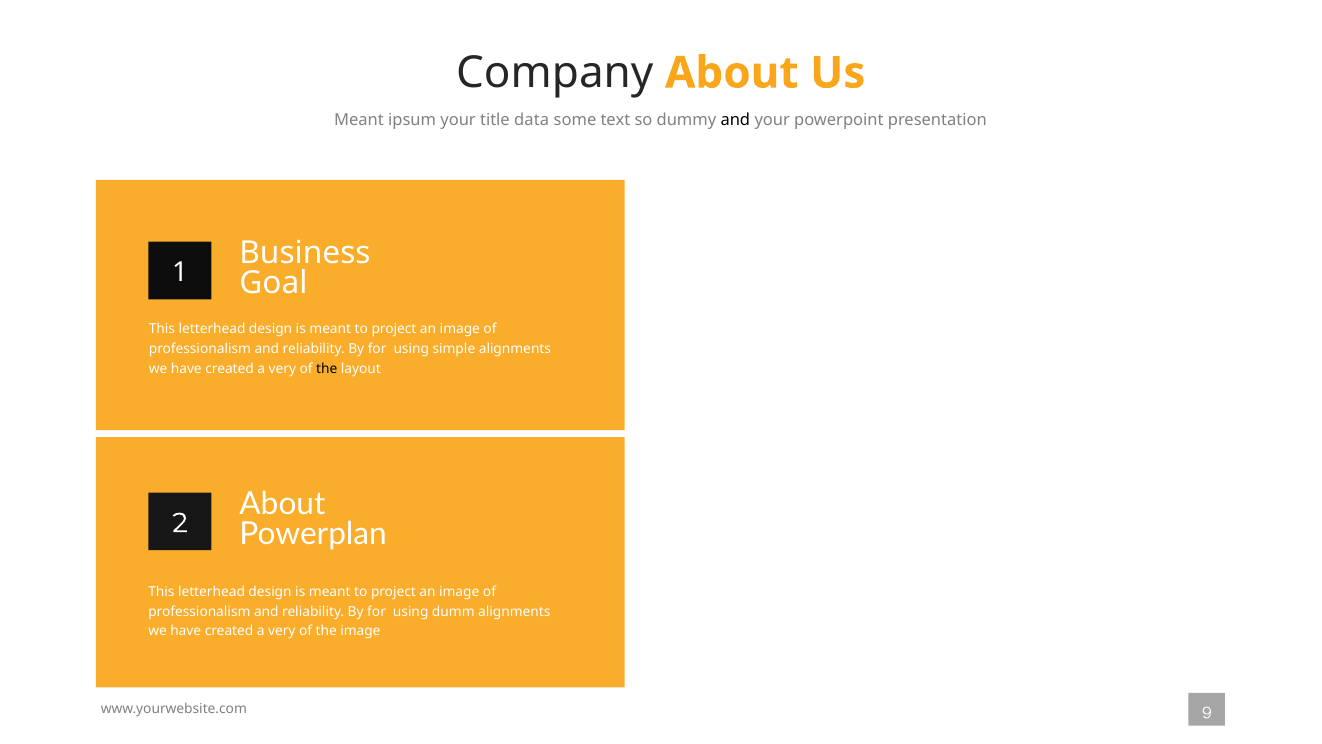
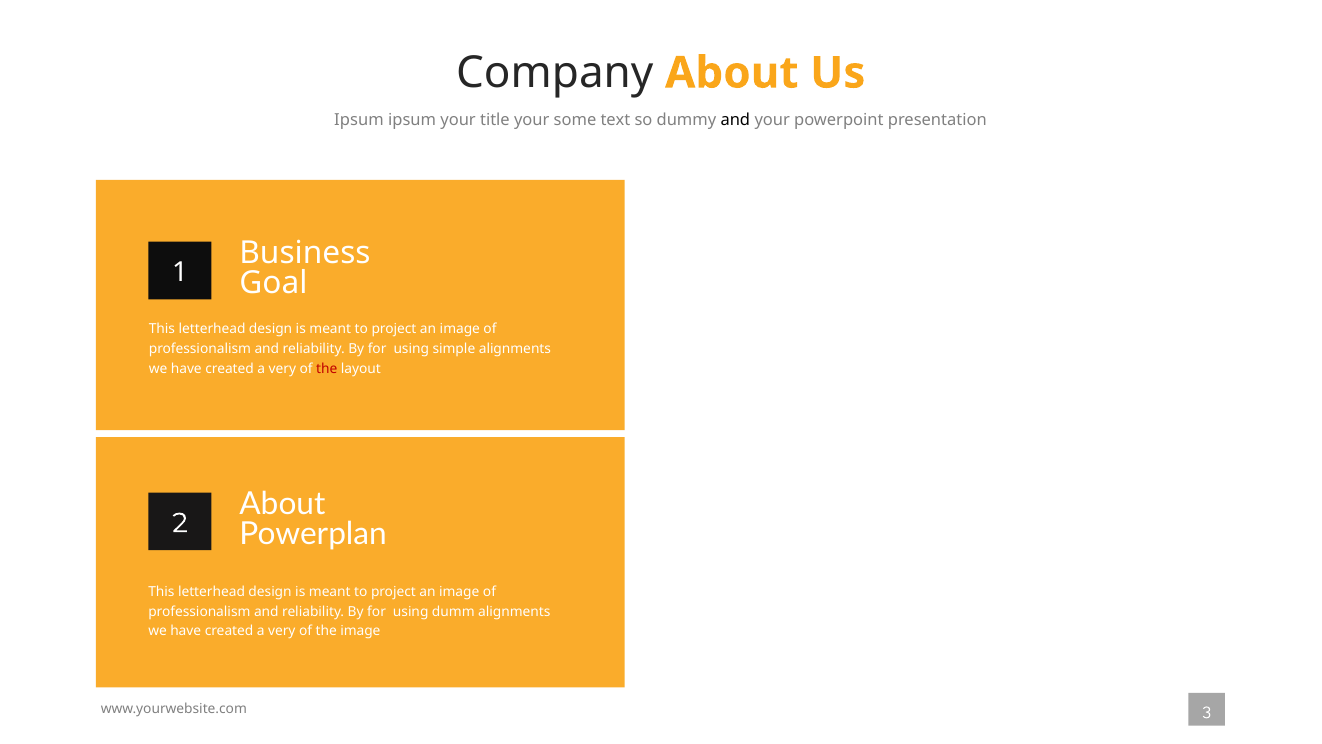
Meant: Meant -> Ipsum (359, 120)
title data: data -> your (532, 120)
the colour: black -> red (327, 368)
9: 9 -> 3 (1207, 710)
